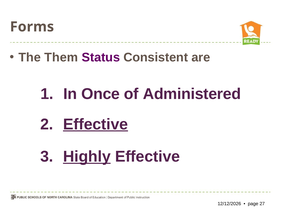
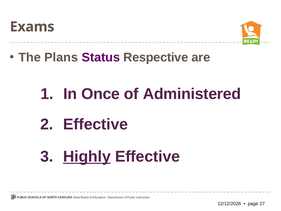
Forms: Forms -> Exams (32, 27)
Them: Them -> Plans (61, 57)
Consistent: Consistent -> Respective (156, 57)
Effective underline: present -> none (96, 124)
